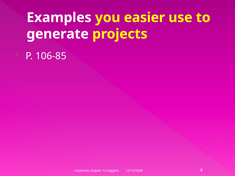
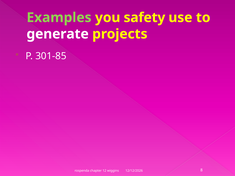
Examples colour: white -> light green (59, 18)
easier: easier -> safety (144, 18)
106-85: 106-85 -> 301-85 (51, 56)
